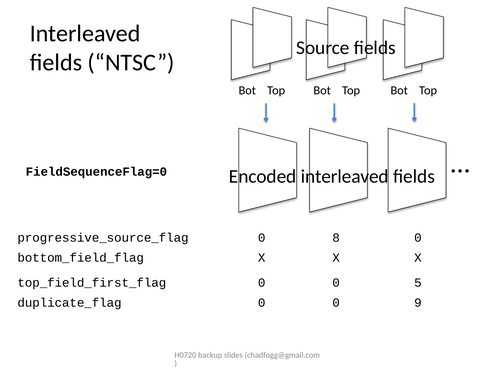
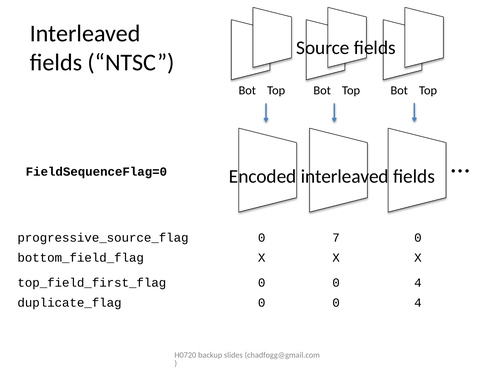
8: 8 -> 7 (336, 238)
5: 5 -> 4 (418, 283)
9: 9 -> 4 (418, 303)
